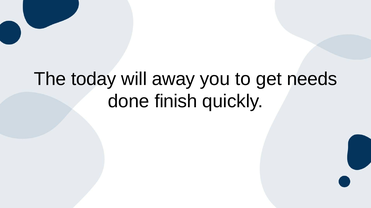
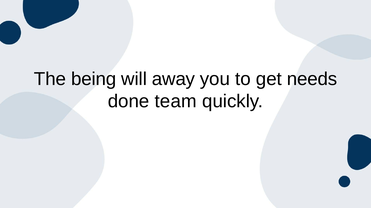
today: today -> being (94, 79)
finish: finish -> team (176, 102)
